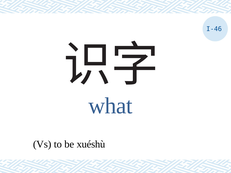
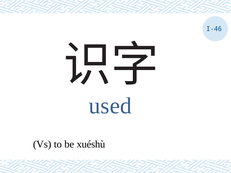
what: what -> used (110, 106)
